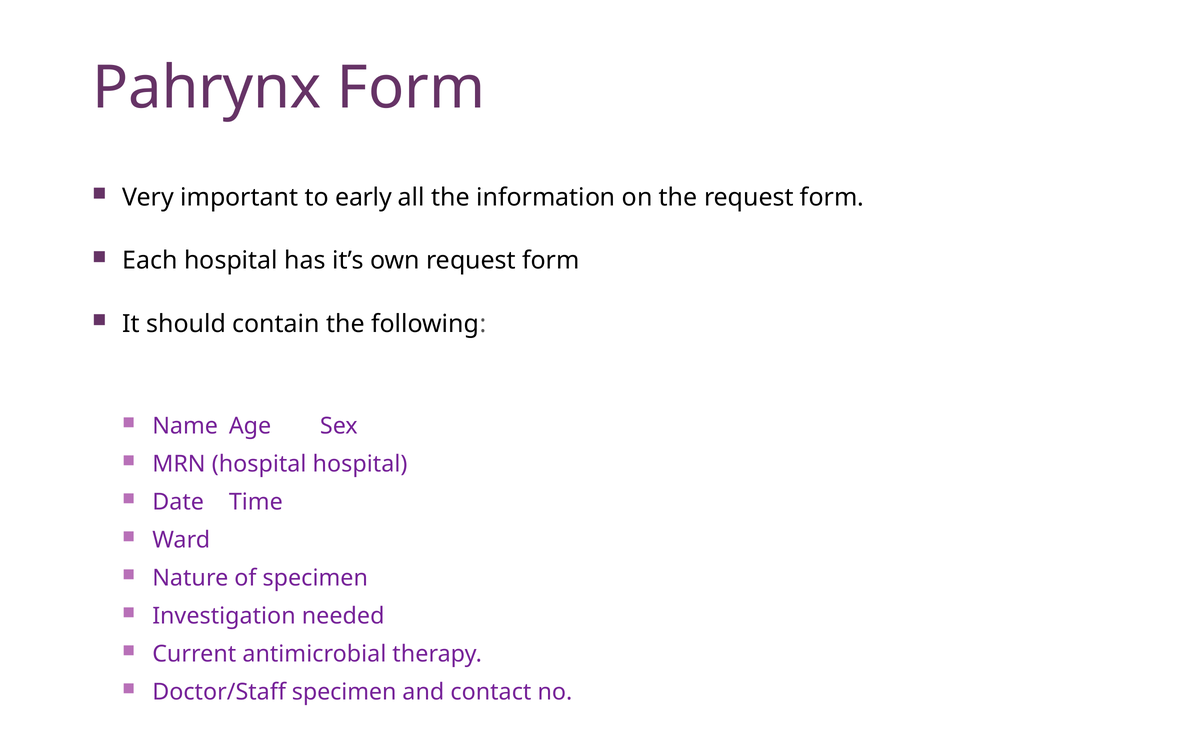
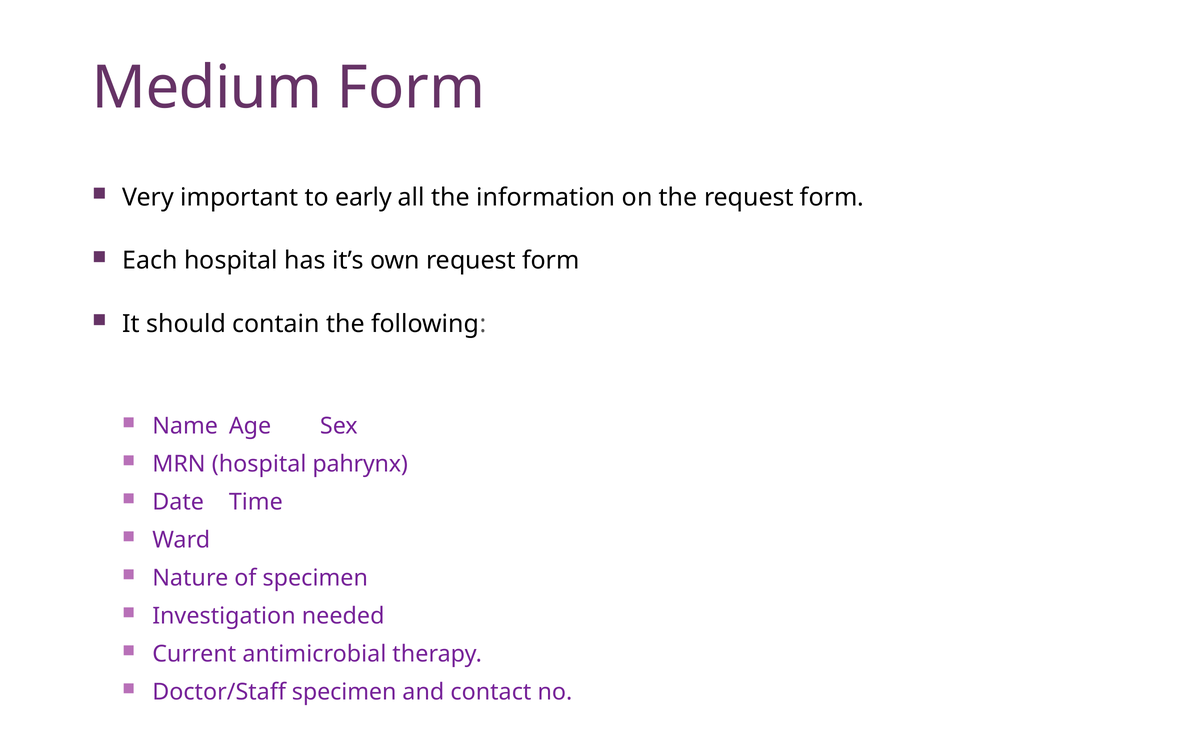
Pahrynx: Pahrynx -> Medium (207, 88)
hospital hospital: hospital -> pahrynx (360, 464)
